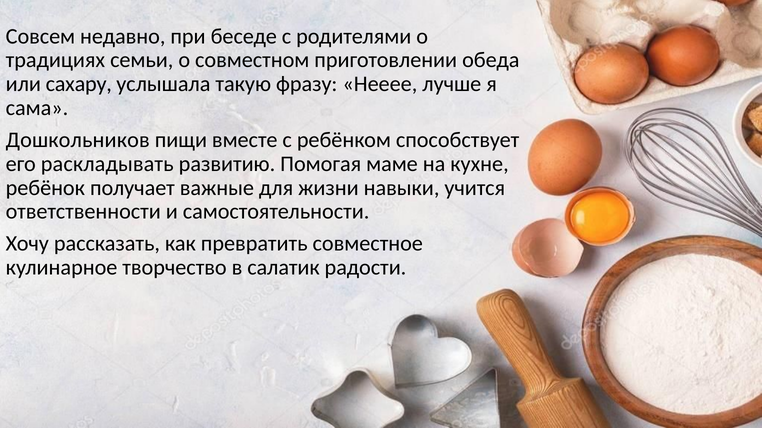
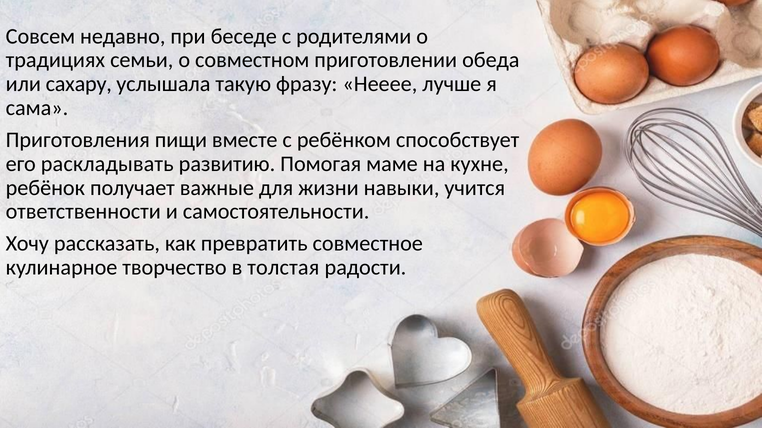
Дошкольников: Дошкольников -> Приготовления (78, 140)
салатик: салатик -> толстая (283, 268)
